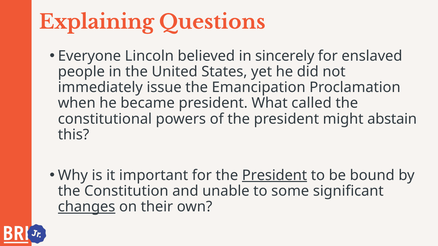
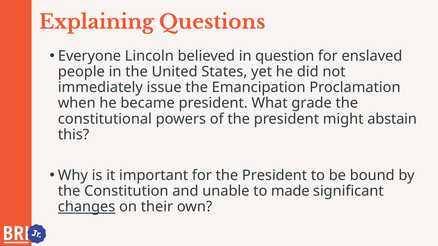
sincerely: sincerely -> question (285, 56)
called: called -> grade (312, 103)
President underline: present -> none (275, 176)
some: some -> made (290, 191)
